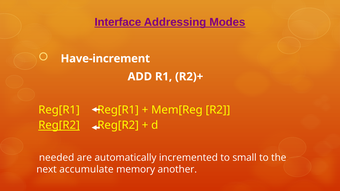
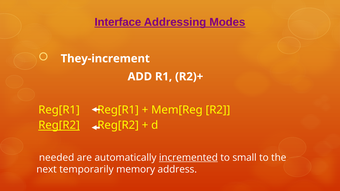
Have-increment: Have-increment -> They-increment (105, 59)
incremented underline: none -> present (188, 158)
accumulate: accumulate -> temporarily (86, 170)
another: another -> address (177, 170)
